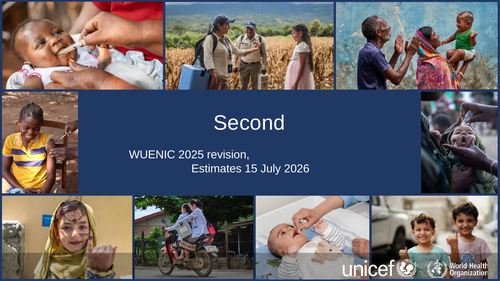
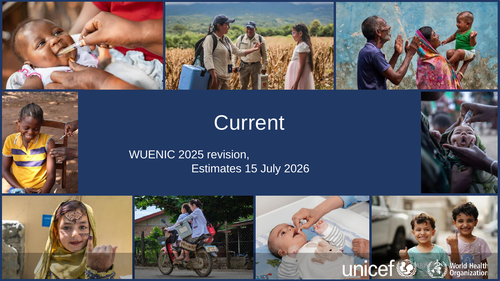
Second: Second -> Current (249, 123)
